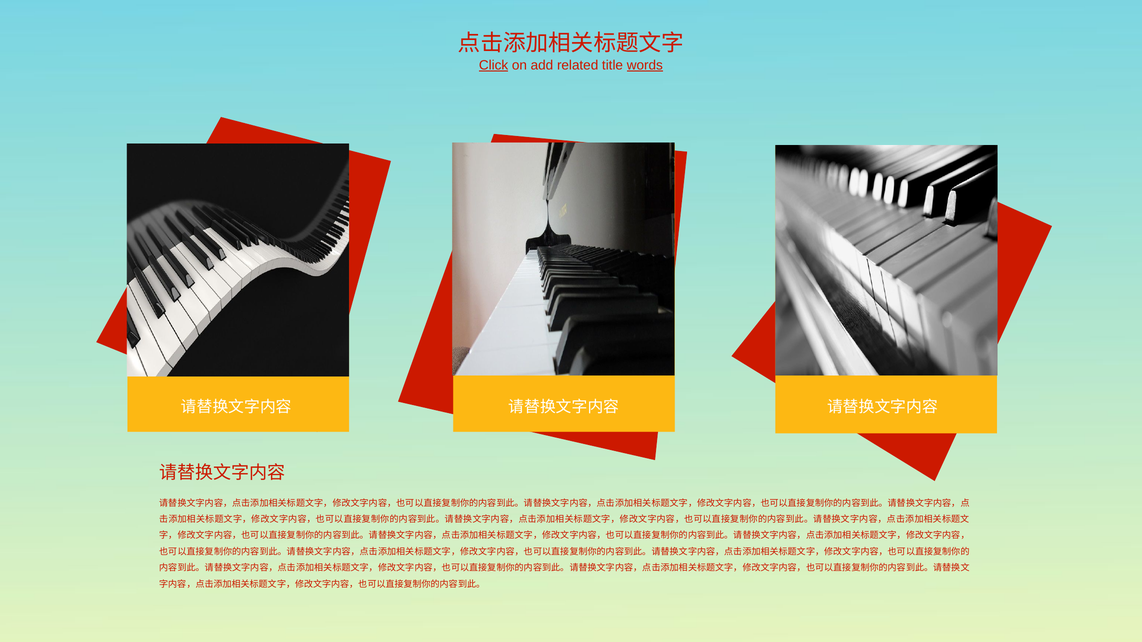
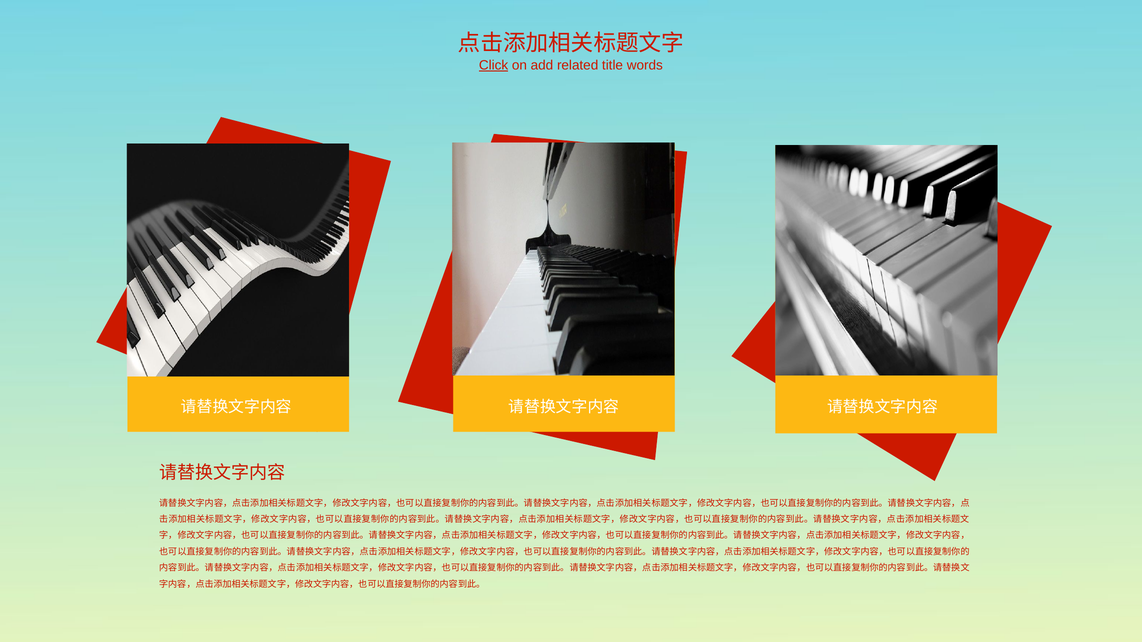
words underline: present -> none (645, 65)
